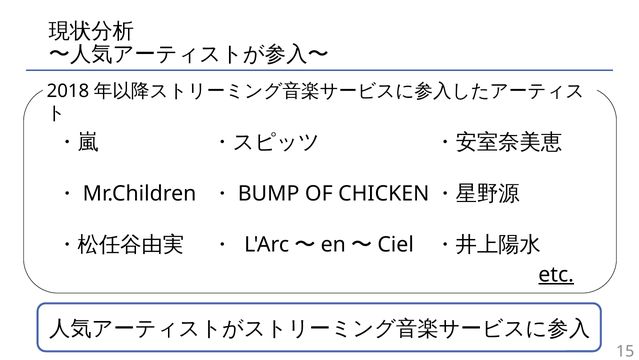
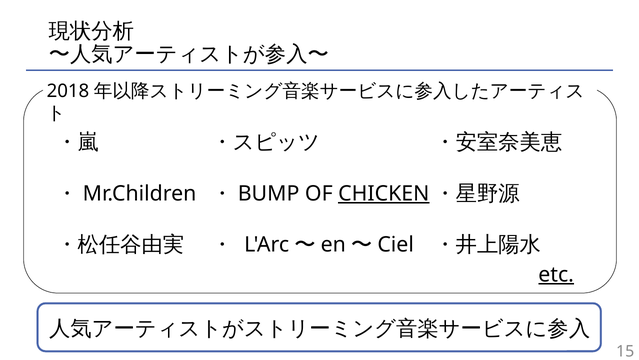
CHICKEN underline: none -> present (384, 193)
